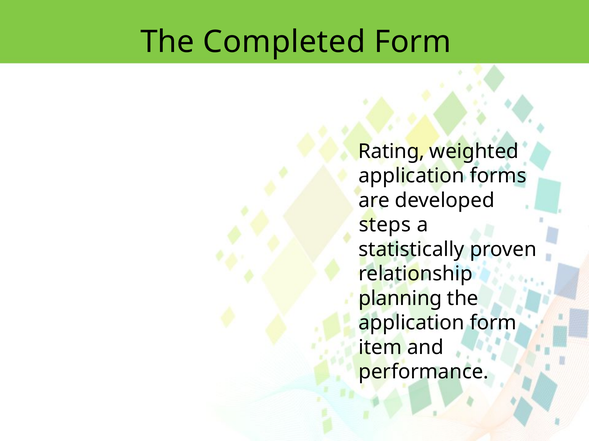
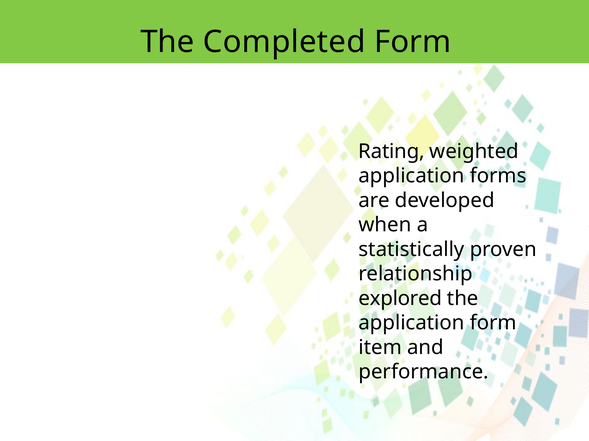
steps: steps -> when (385, 225)
planning: planning -> explored (400, 299)
